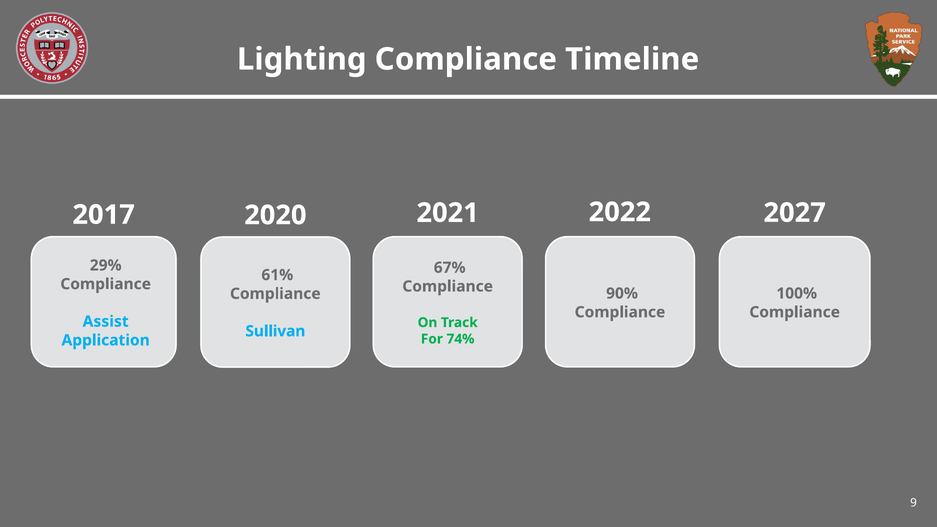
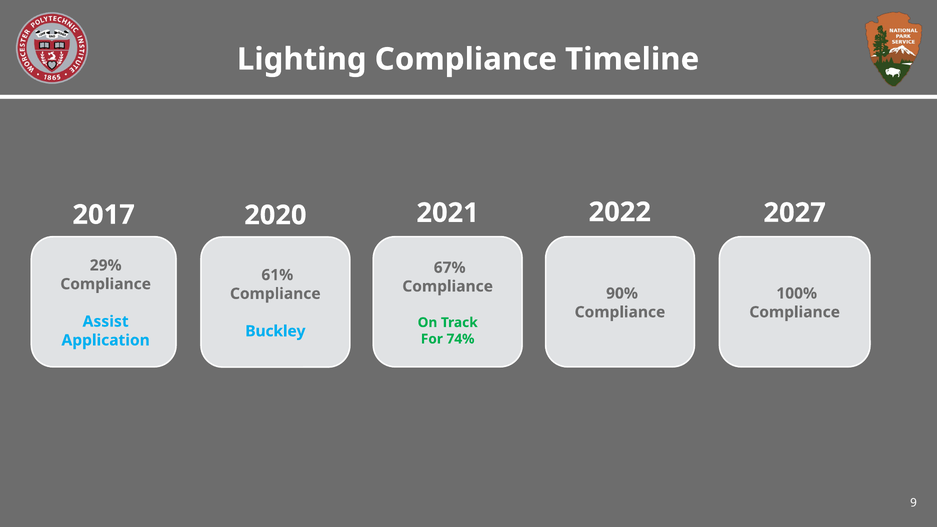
Sullivan: Sullivan -> Buckley (275, 331)
